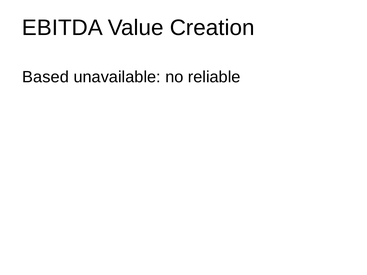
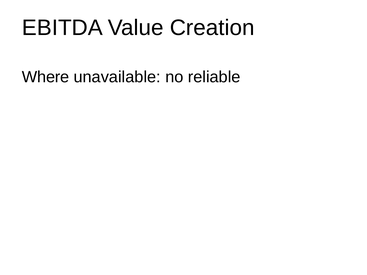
Based: Based -> Where (46, 77)
